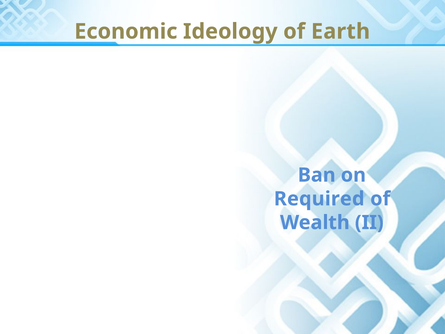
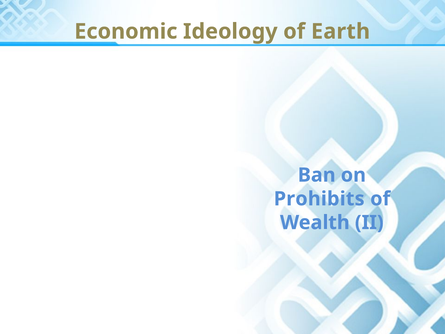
Required: Required -> Prohibits (319, 199)
